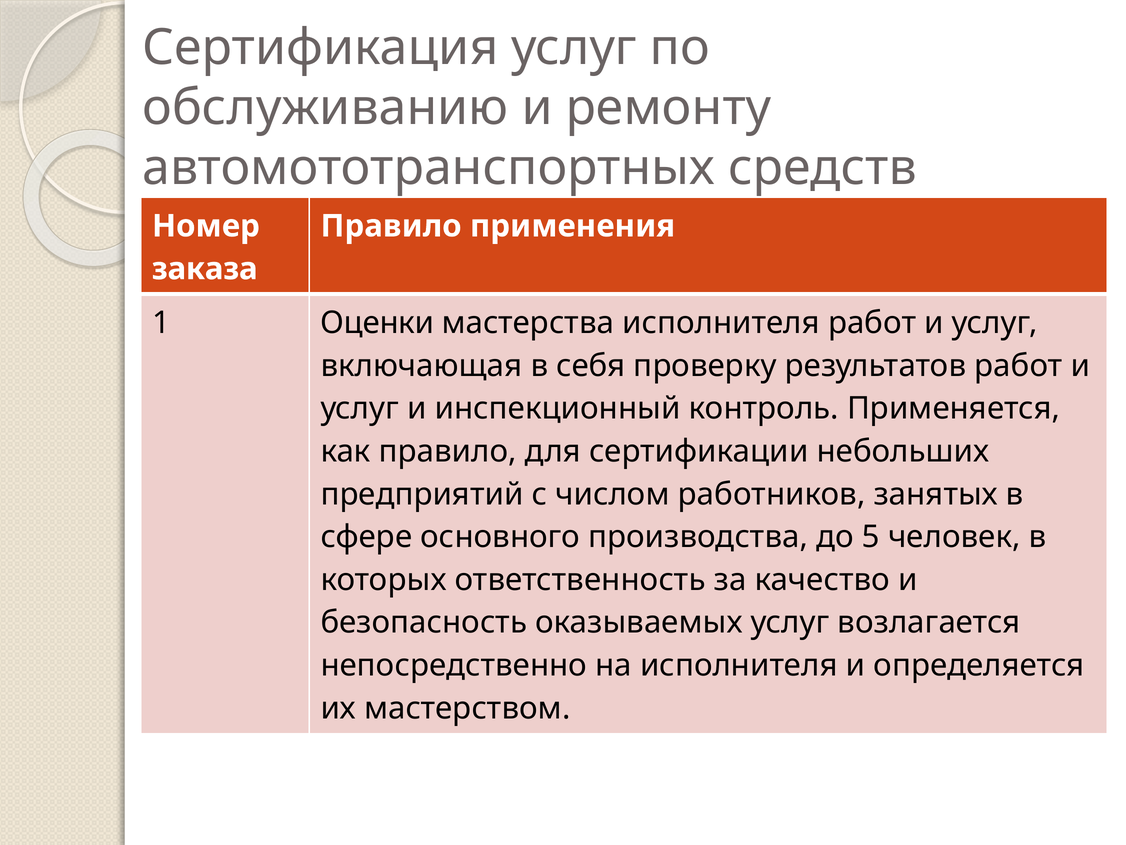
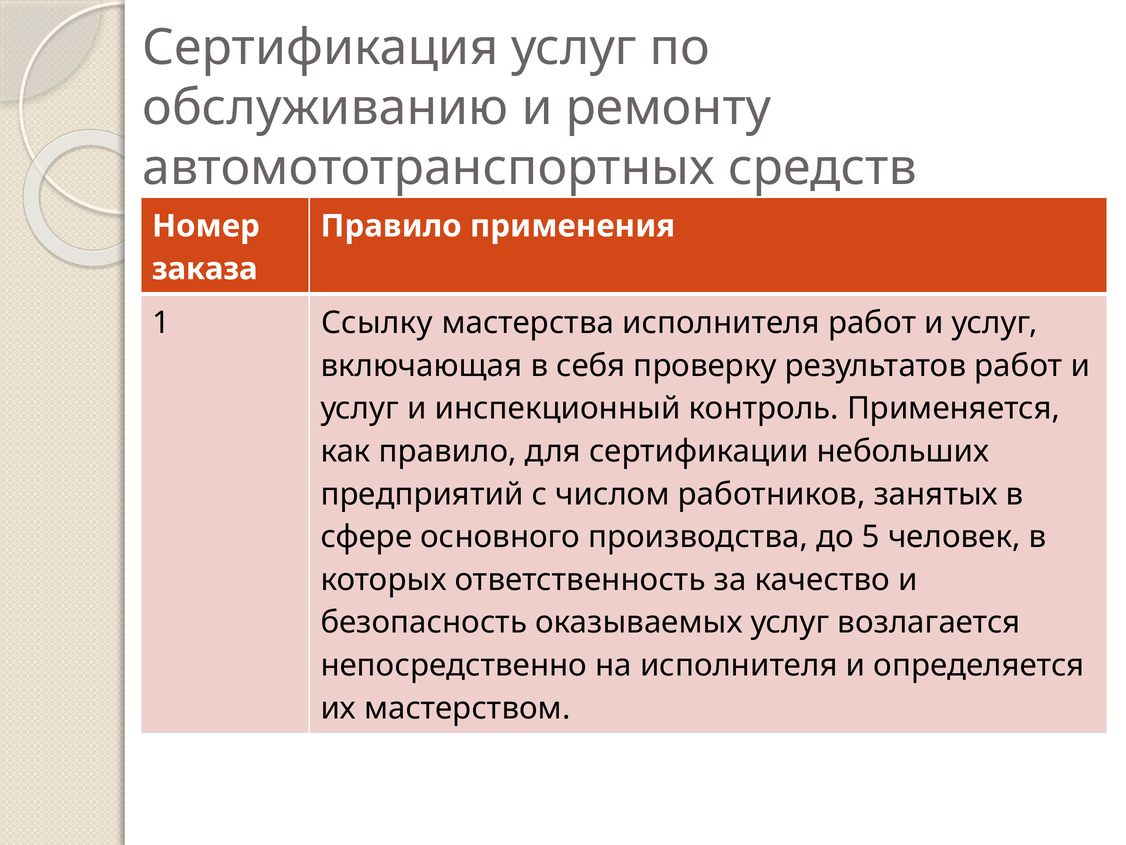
Оценки: Оценки -> Ссылку (377, 323)
